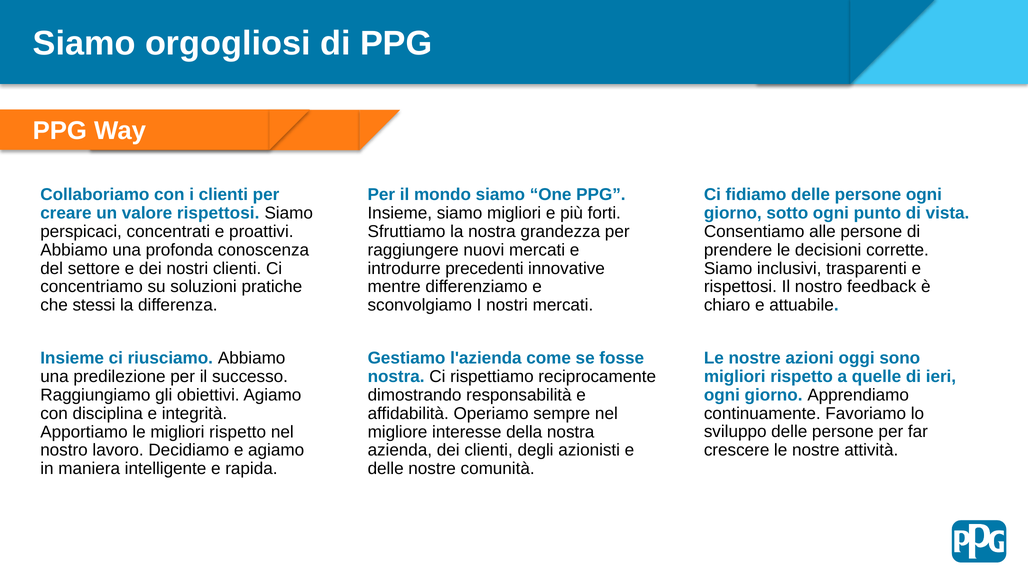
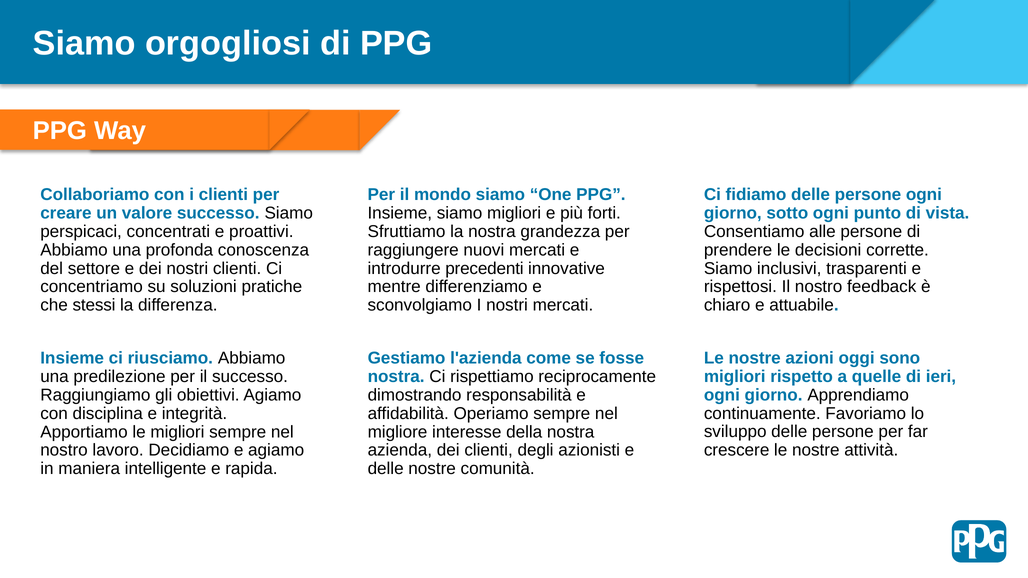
valore rispettosi: rispettosi -> successo (218, 213)
le migliori rispetto: rispetto -> sempre (238, 432)
